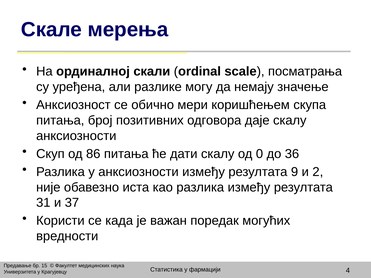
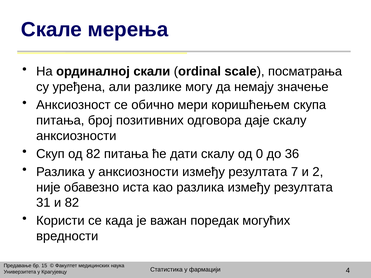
од 86: 86 -> 82 (93, 154)
9: 9 -> 7 (295, 172)
и 37: 37 -> 82 (72, 203)
